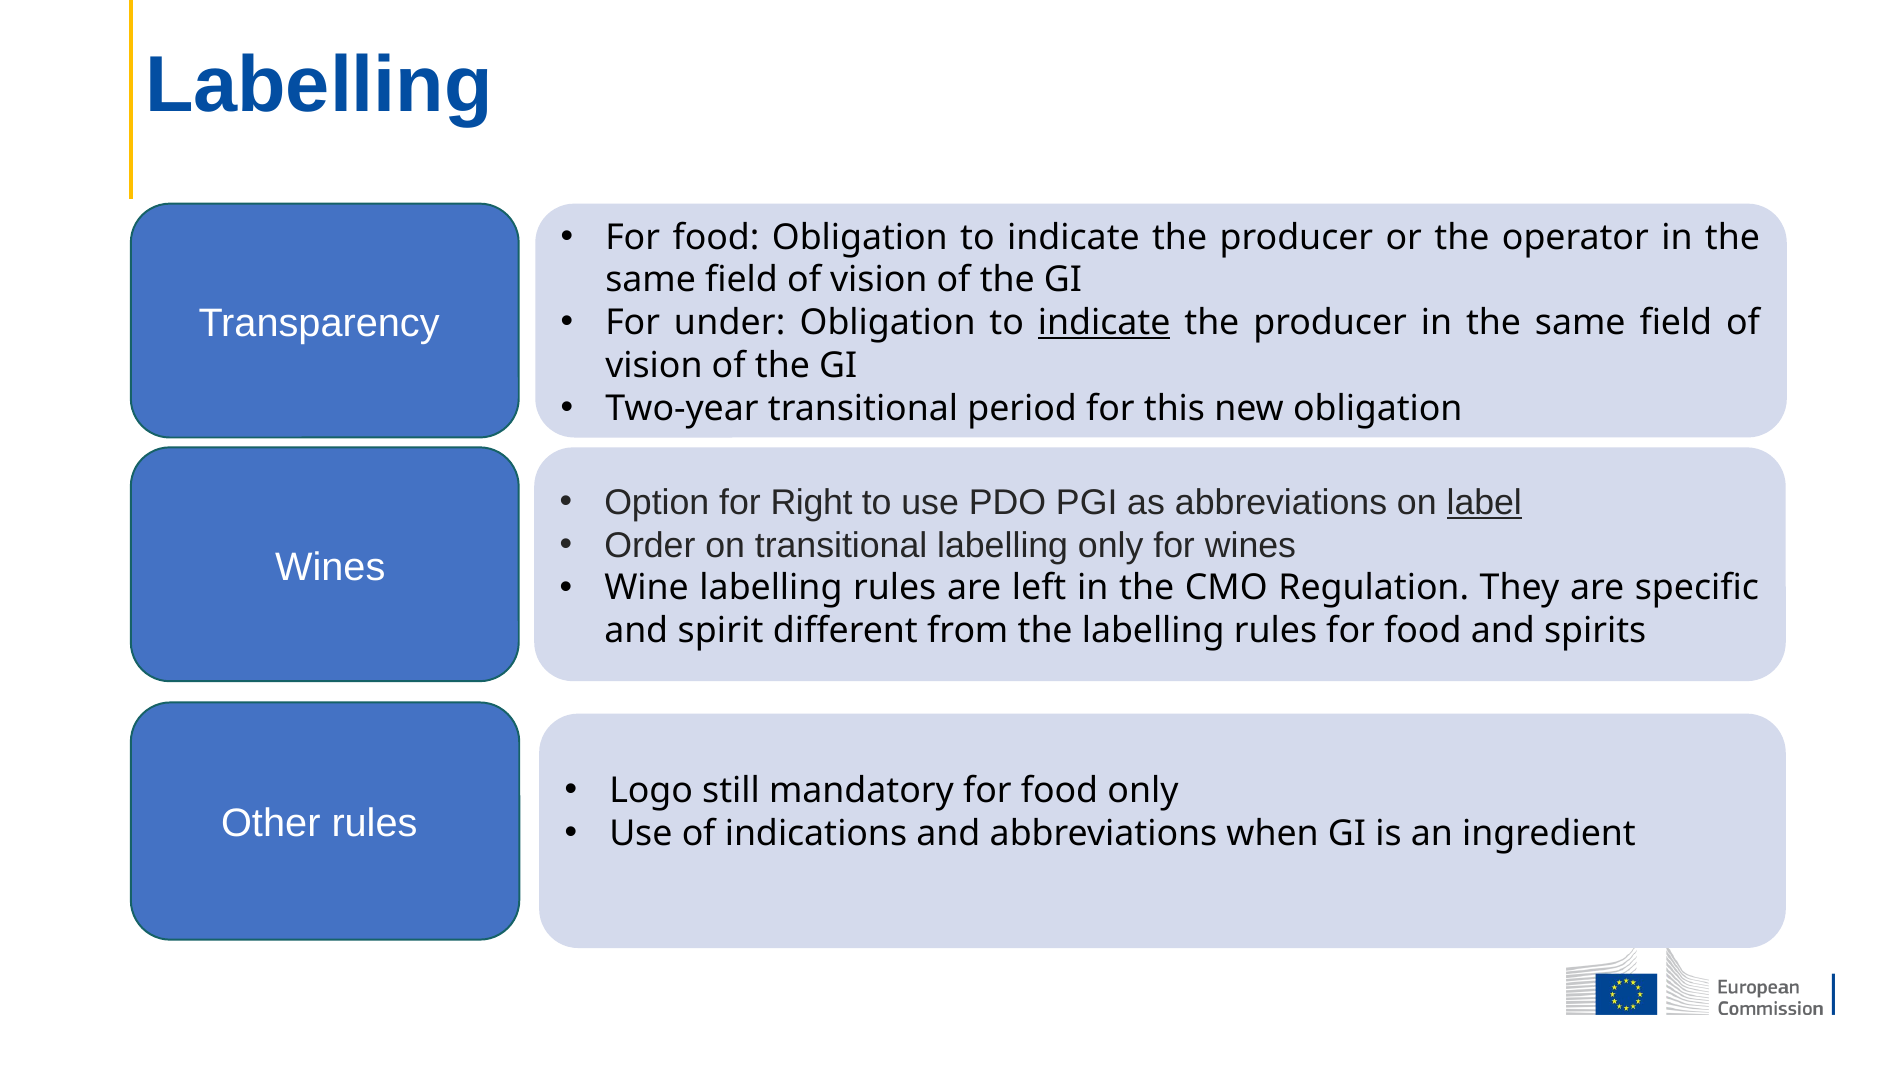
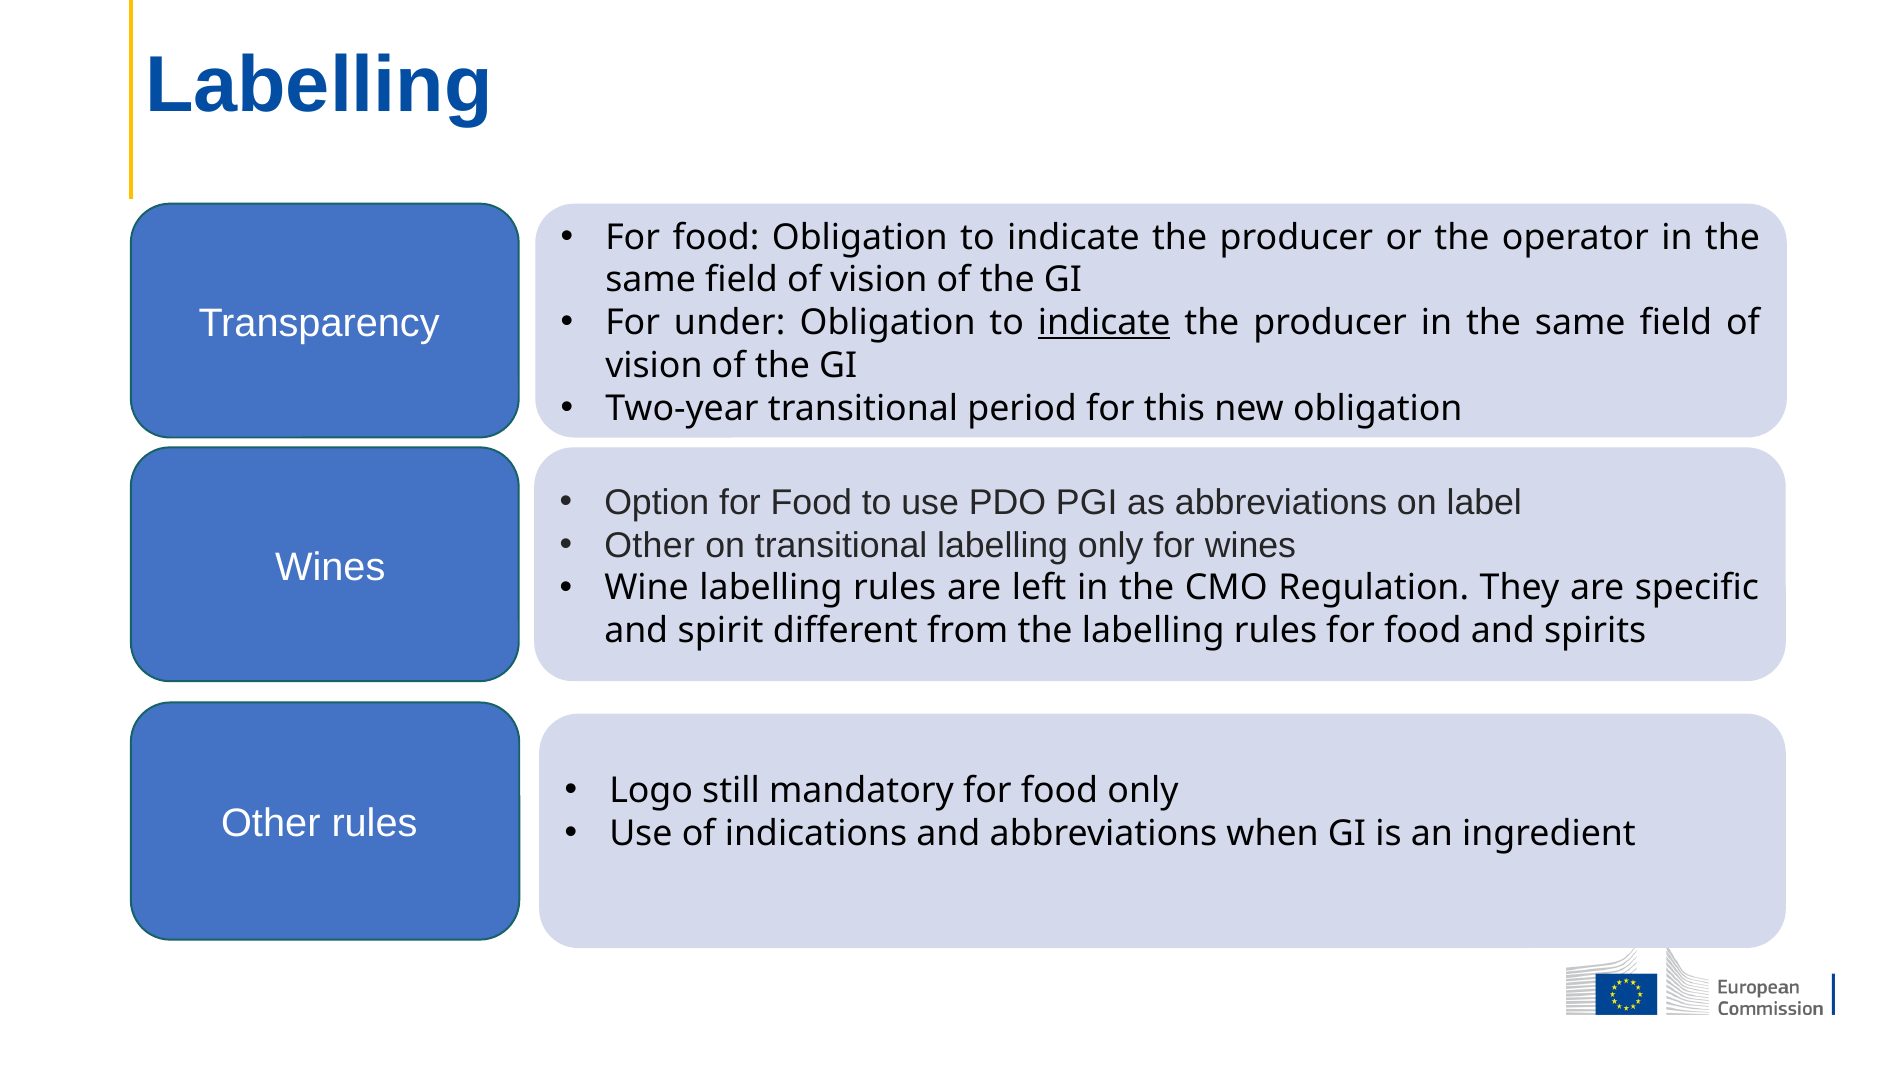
Option for Right: Right -> Food (811, 502)
label underline: present -> none (1484, 502)
Order: Order -> Other (650, 545)
